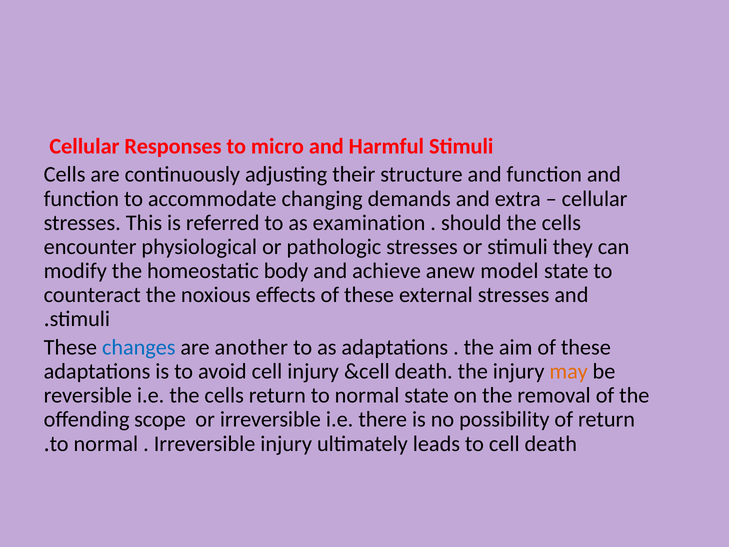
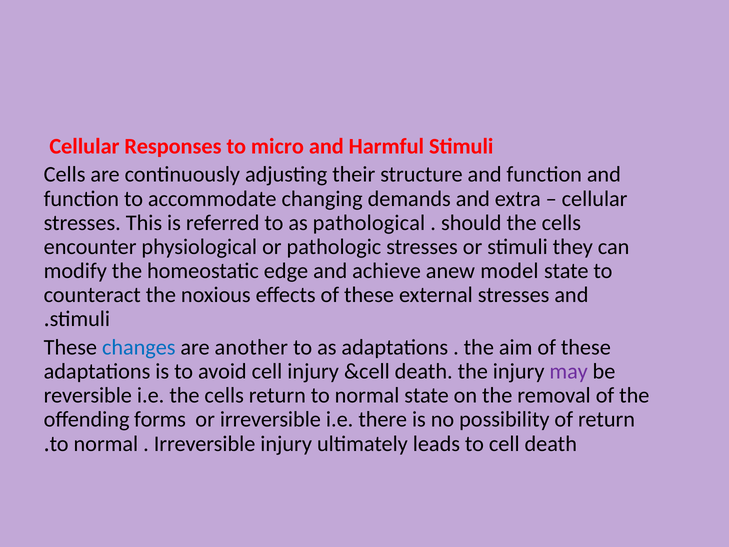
examination: examination -> pathological (369, 223)
body: body -> edge (286, 271)
may colour: orange -> purple (569, 371)
scope: scope -> forms (160, 419)
